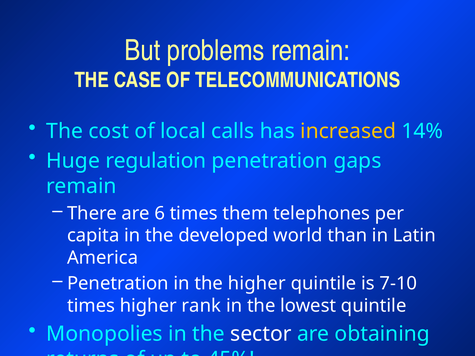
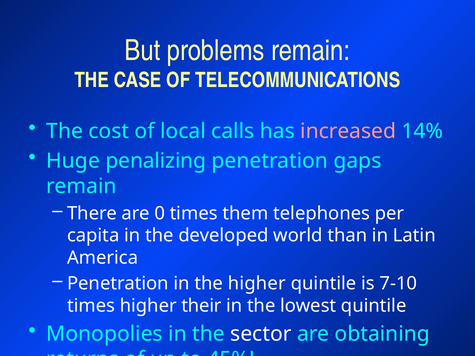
increased colour: yellow -> pink (348, 131)
regulation: regulation -> penalizing (156, 161)
6: 6 -> 0 (160, 213)
rank: rank -> their (201, 306)
